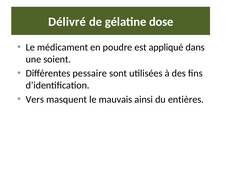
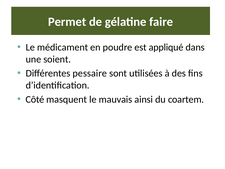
Délivré: Délivré -> Permet (67, 22)
dose: dose -> faire (161, 22)
Vers: Vers -> Côté (35, 99)
entières: entières -> coartem (186, 99)
